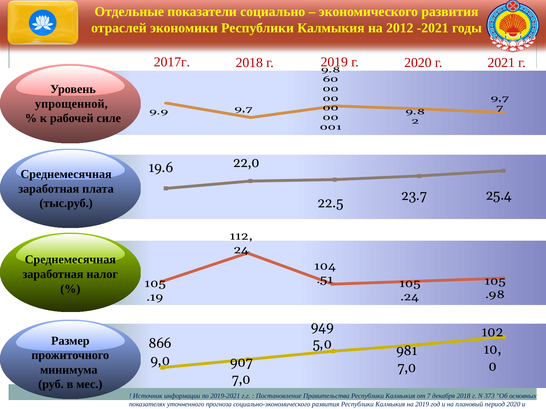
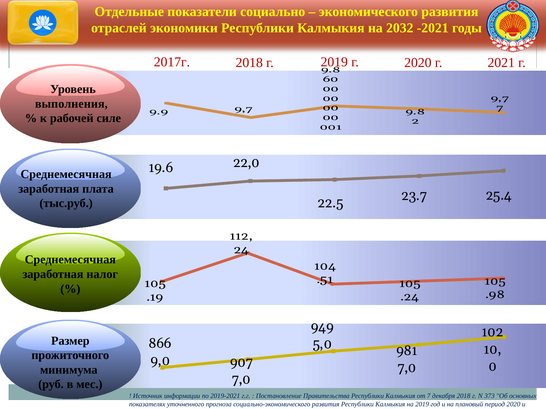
2012: 2012 -> 2032 (400, 28)
упрощенной: упрощенной -> выполнения (71, 104)
